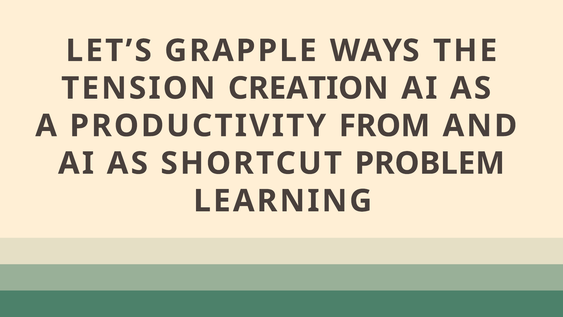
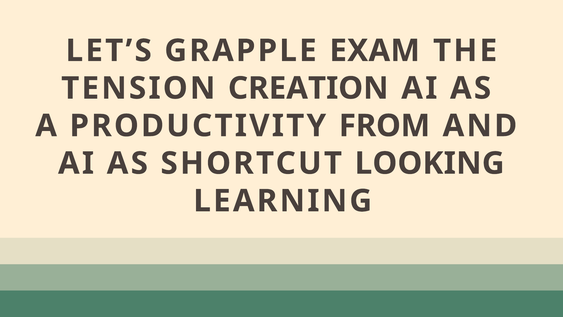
WAYS: WAYS -> EXAM (375, 51)
PROBLEM: PROBLEM -> LOOKING (430, 163)
